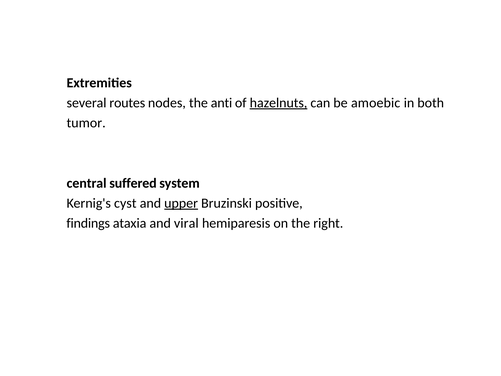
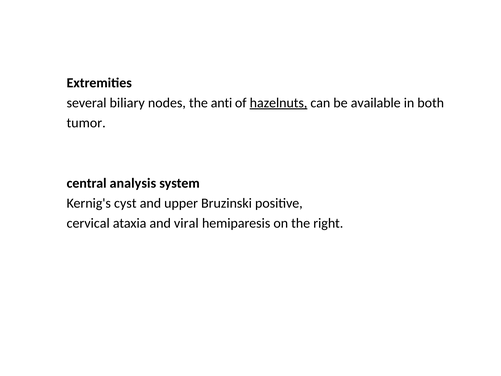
routes: routes -> biliary (127, 103)
amoebic: amoebic -> available (376, 103)
suffered: suffered -> analysis (133, 183)
upper underline: present -> none (181, 203)
findings: findings -> cervical (88, 223)
